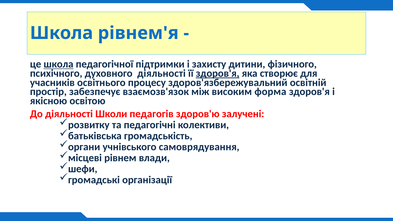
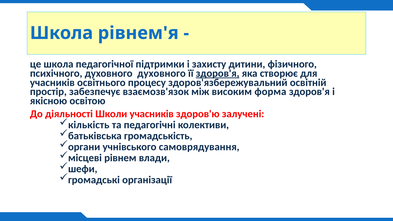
школа underline: present -> none (59, 64)
духовного діяльності: діяльності -> духовного (162, 73)
Школи педагогів: педагогів -> учасників (152, 114)
розвитку: розвитку -> кількість (89, 125)
